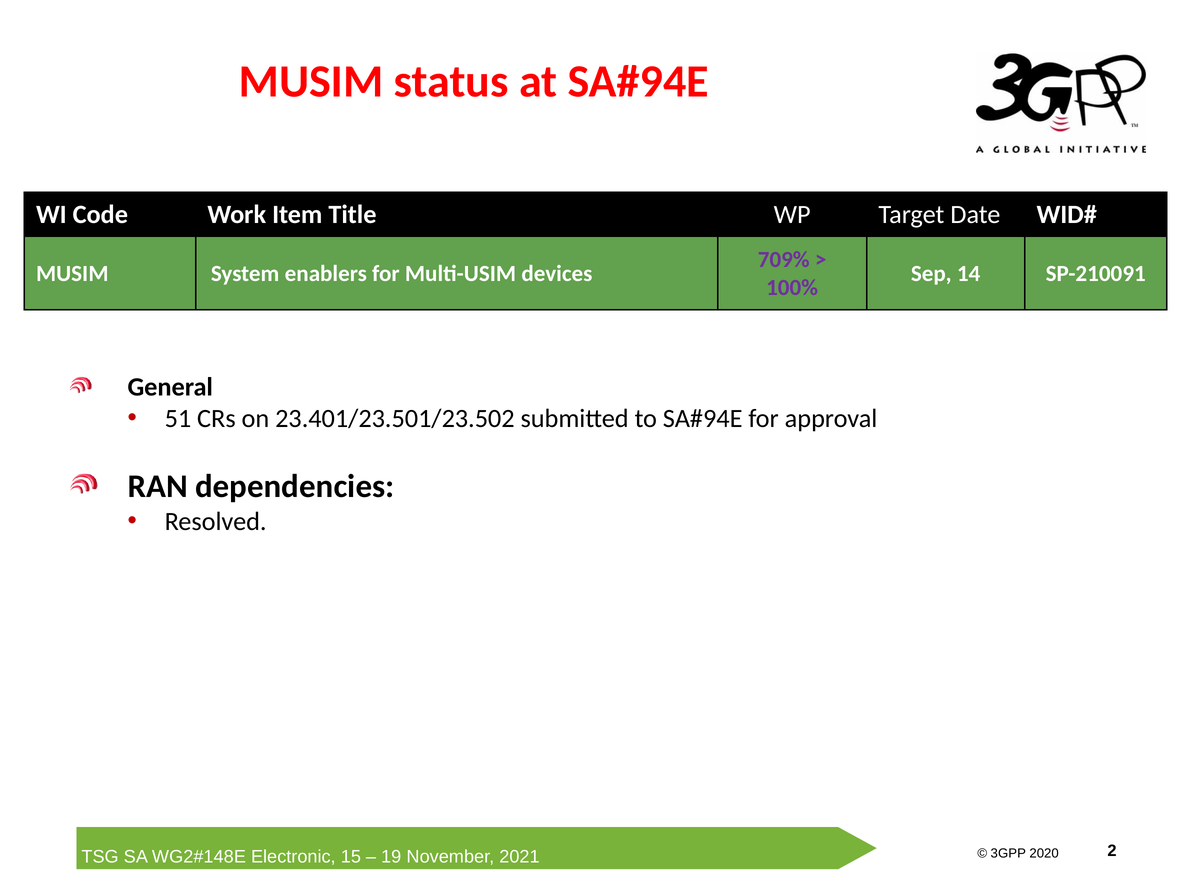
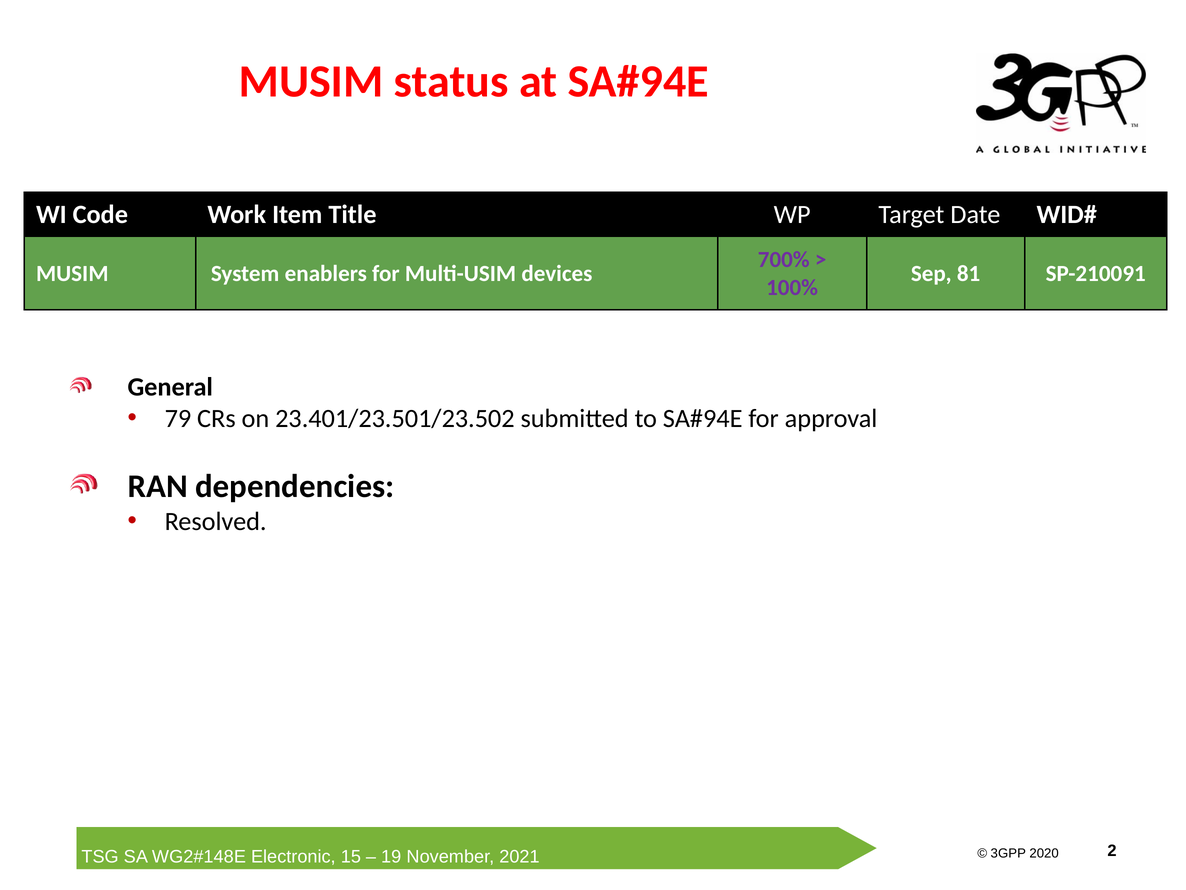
709%: 709% -> 700% (784, 259)
14: 14 -> 81 (969, 273)
51: 51 -> 79 (178, 418)
